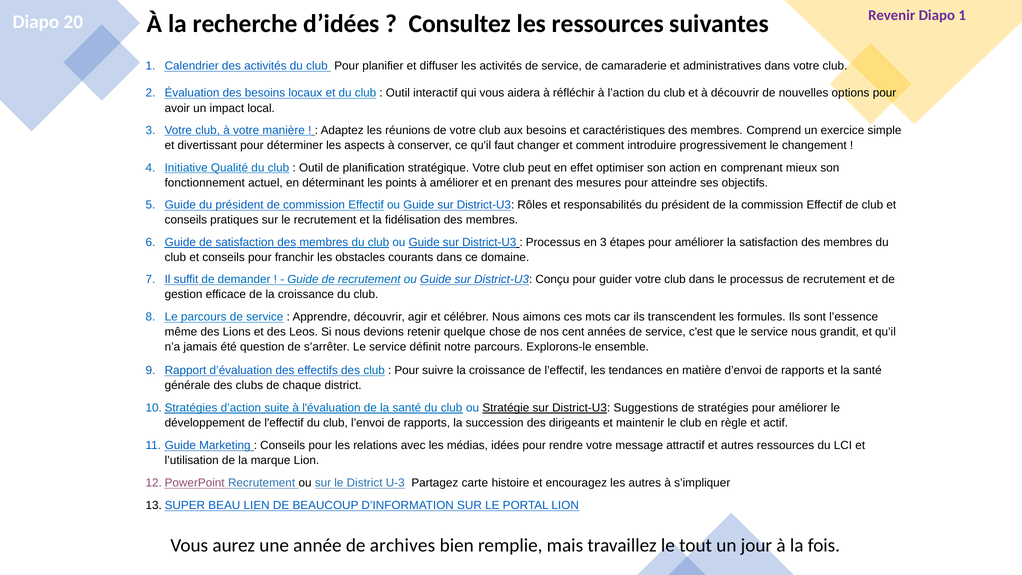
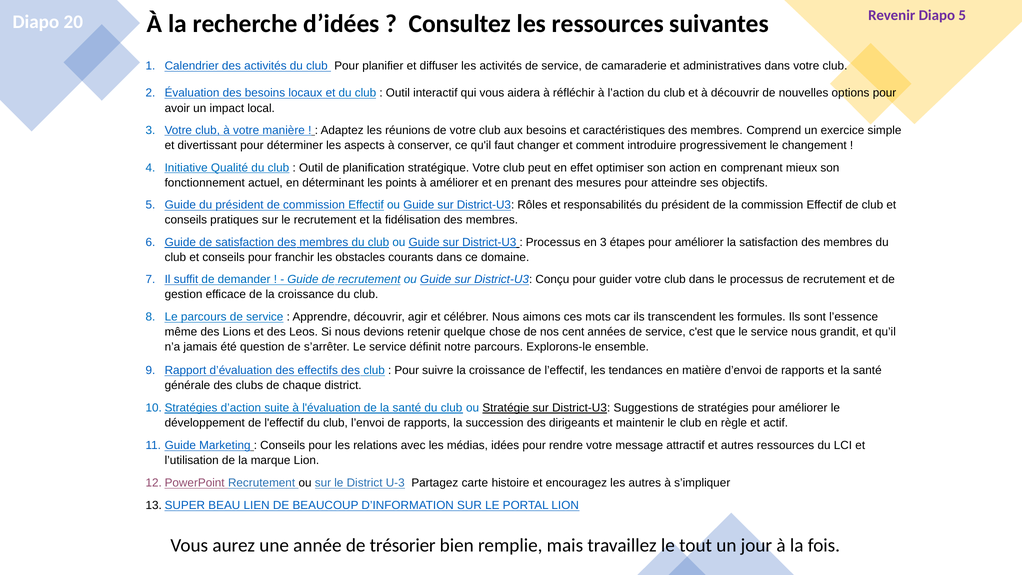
Diapo 1: 1 -> 5 (962, 15)
archives: archives -> trésorier (403, 545)
